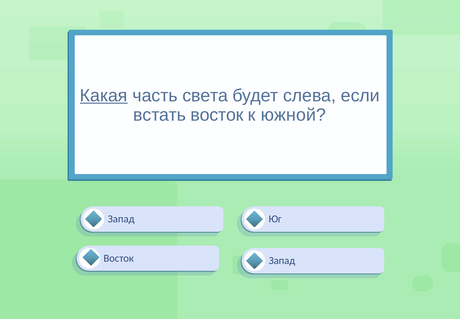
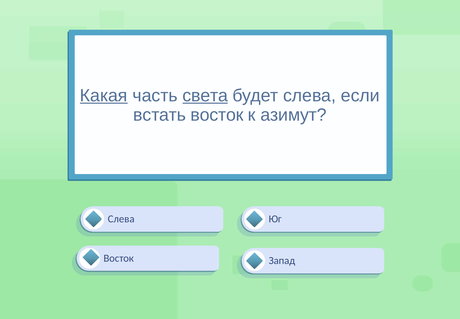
света underline: none -> present (205, 96)
южной: южной -> азимут (294, 115)
Запад: Запад -> Слева (121, 219)
